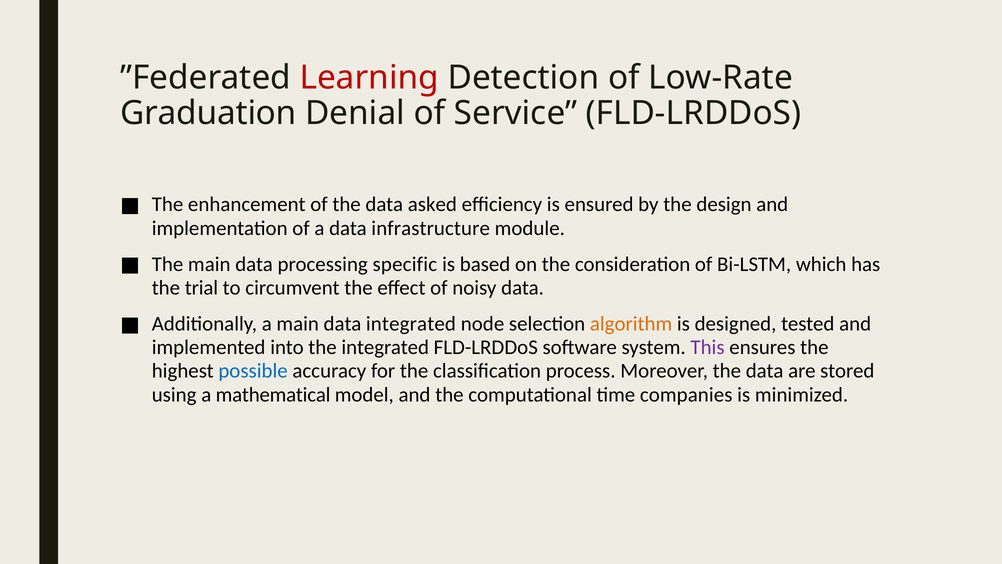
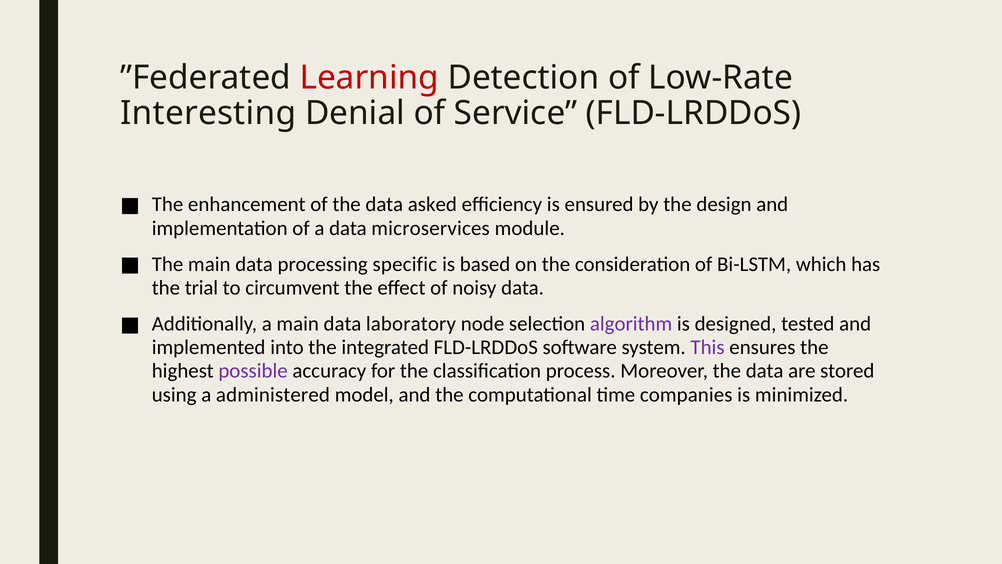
Graduation: Graduation -> Interesting (208, 113)
infrastructure: infrastructure -> microservices (431, 228)
data integrated: integrated -> laboratory (411, 324)
algorithm colour: orange -> purple (631, 324)
possible colour: blue -> purple (253, 371)
mathematical: mathematical -> administered (273, 394)
